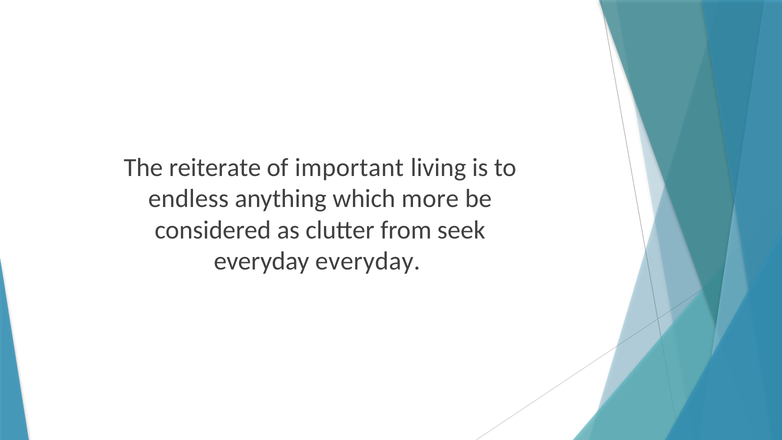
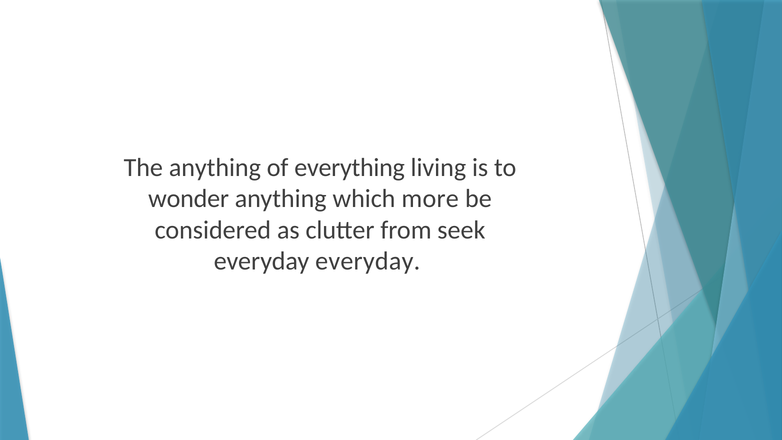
The reiterate: reiterate -> anything (215, 167)
important: important -> everything (350, 167)
endless: endless -> wonder (189, 199)
